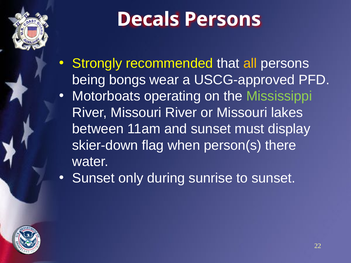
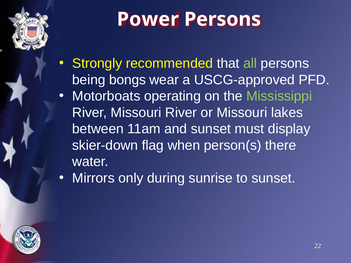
Decals: Decals -> Power (148, 19)
all colour: yellow -> light green (250, 64)
Sunset: Sunset -> Mirrors (93, 178)
